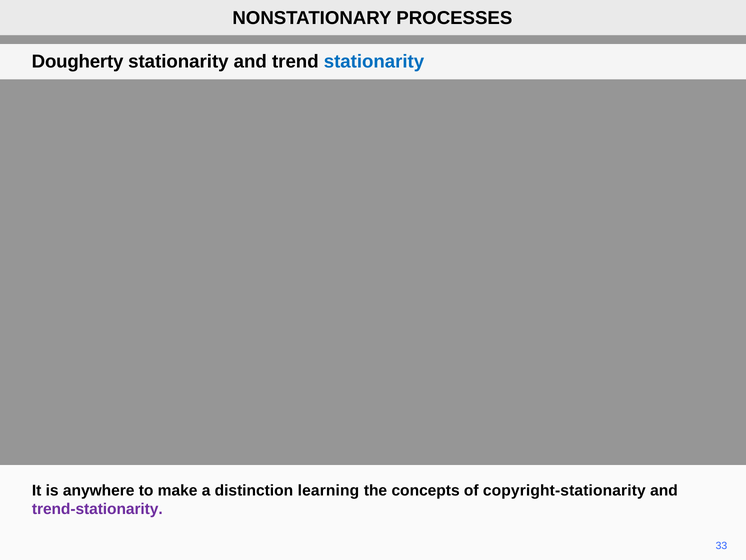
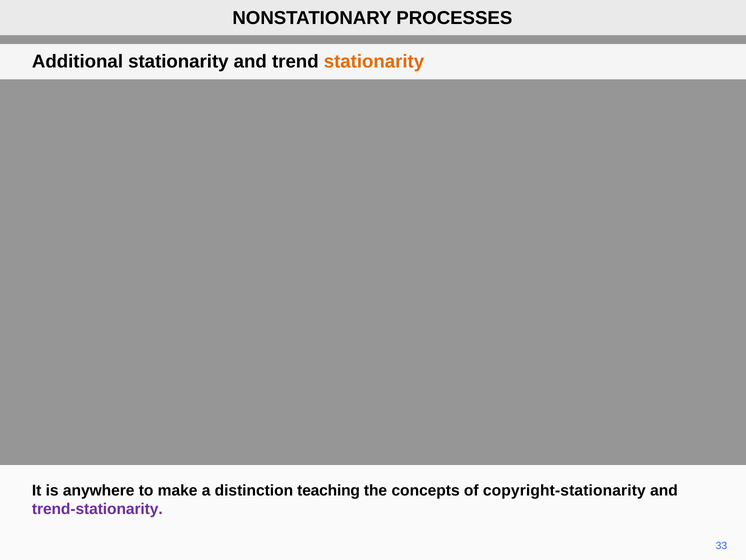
Dougherty: Dougherty -> Additional (77, 62)
stationarity colour: blue -> orange (374, 62)
learning: learning -> teaching (329, 490)
